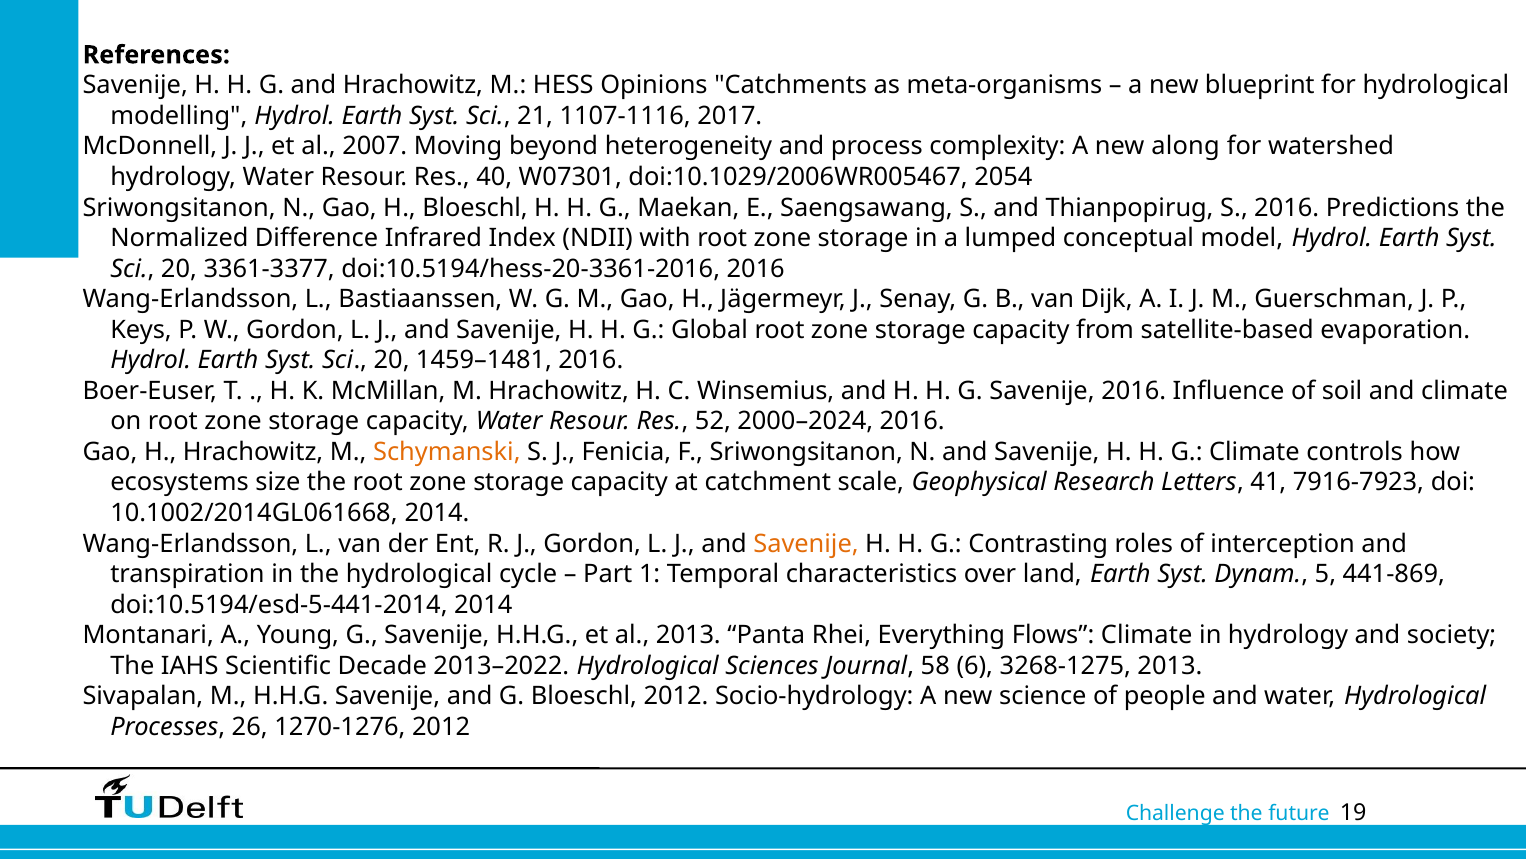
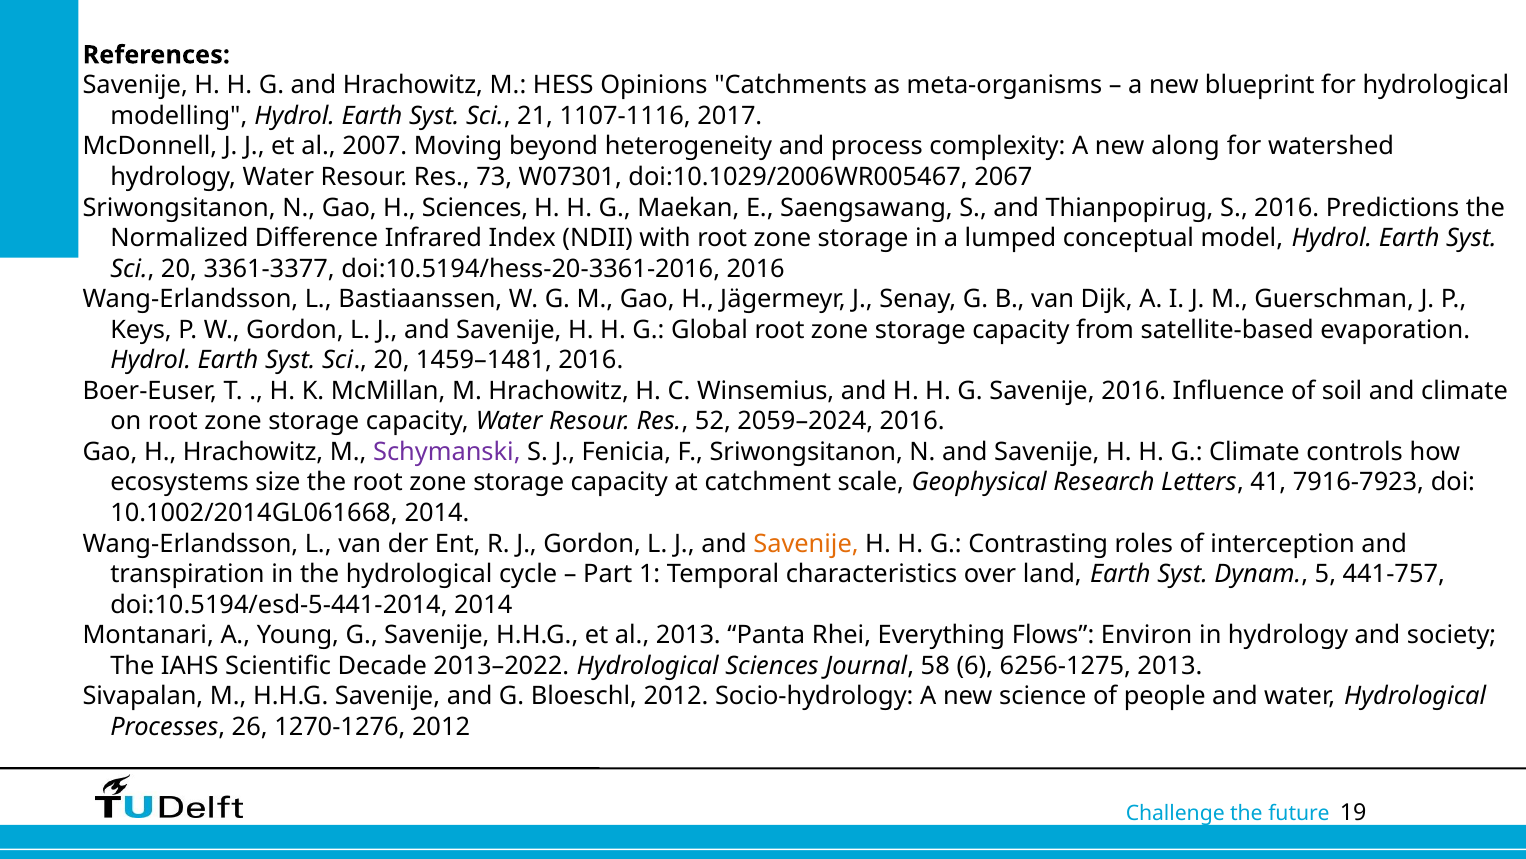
40: 40 -> 73 (494, 177)
2054: 2054 -> 2067 (1003, 177)
H Bloeschl: Bloeschl -> Sciences (475, 208)
2000–2024: 2000–2024 -> 2059–2024 (805, 421)
Schymanski colour: orange -> purple (447, 452)
441-869: 441-869 -> 441-757 (1394, 574)
Flows Climate: Climate -> Environ (1147, 635)
3268-1275: 3268-1275 -> 6256-1275 (1065, 665)
